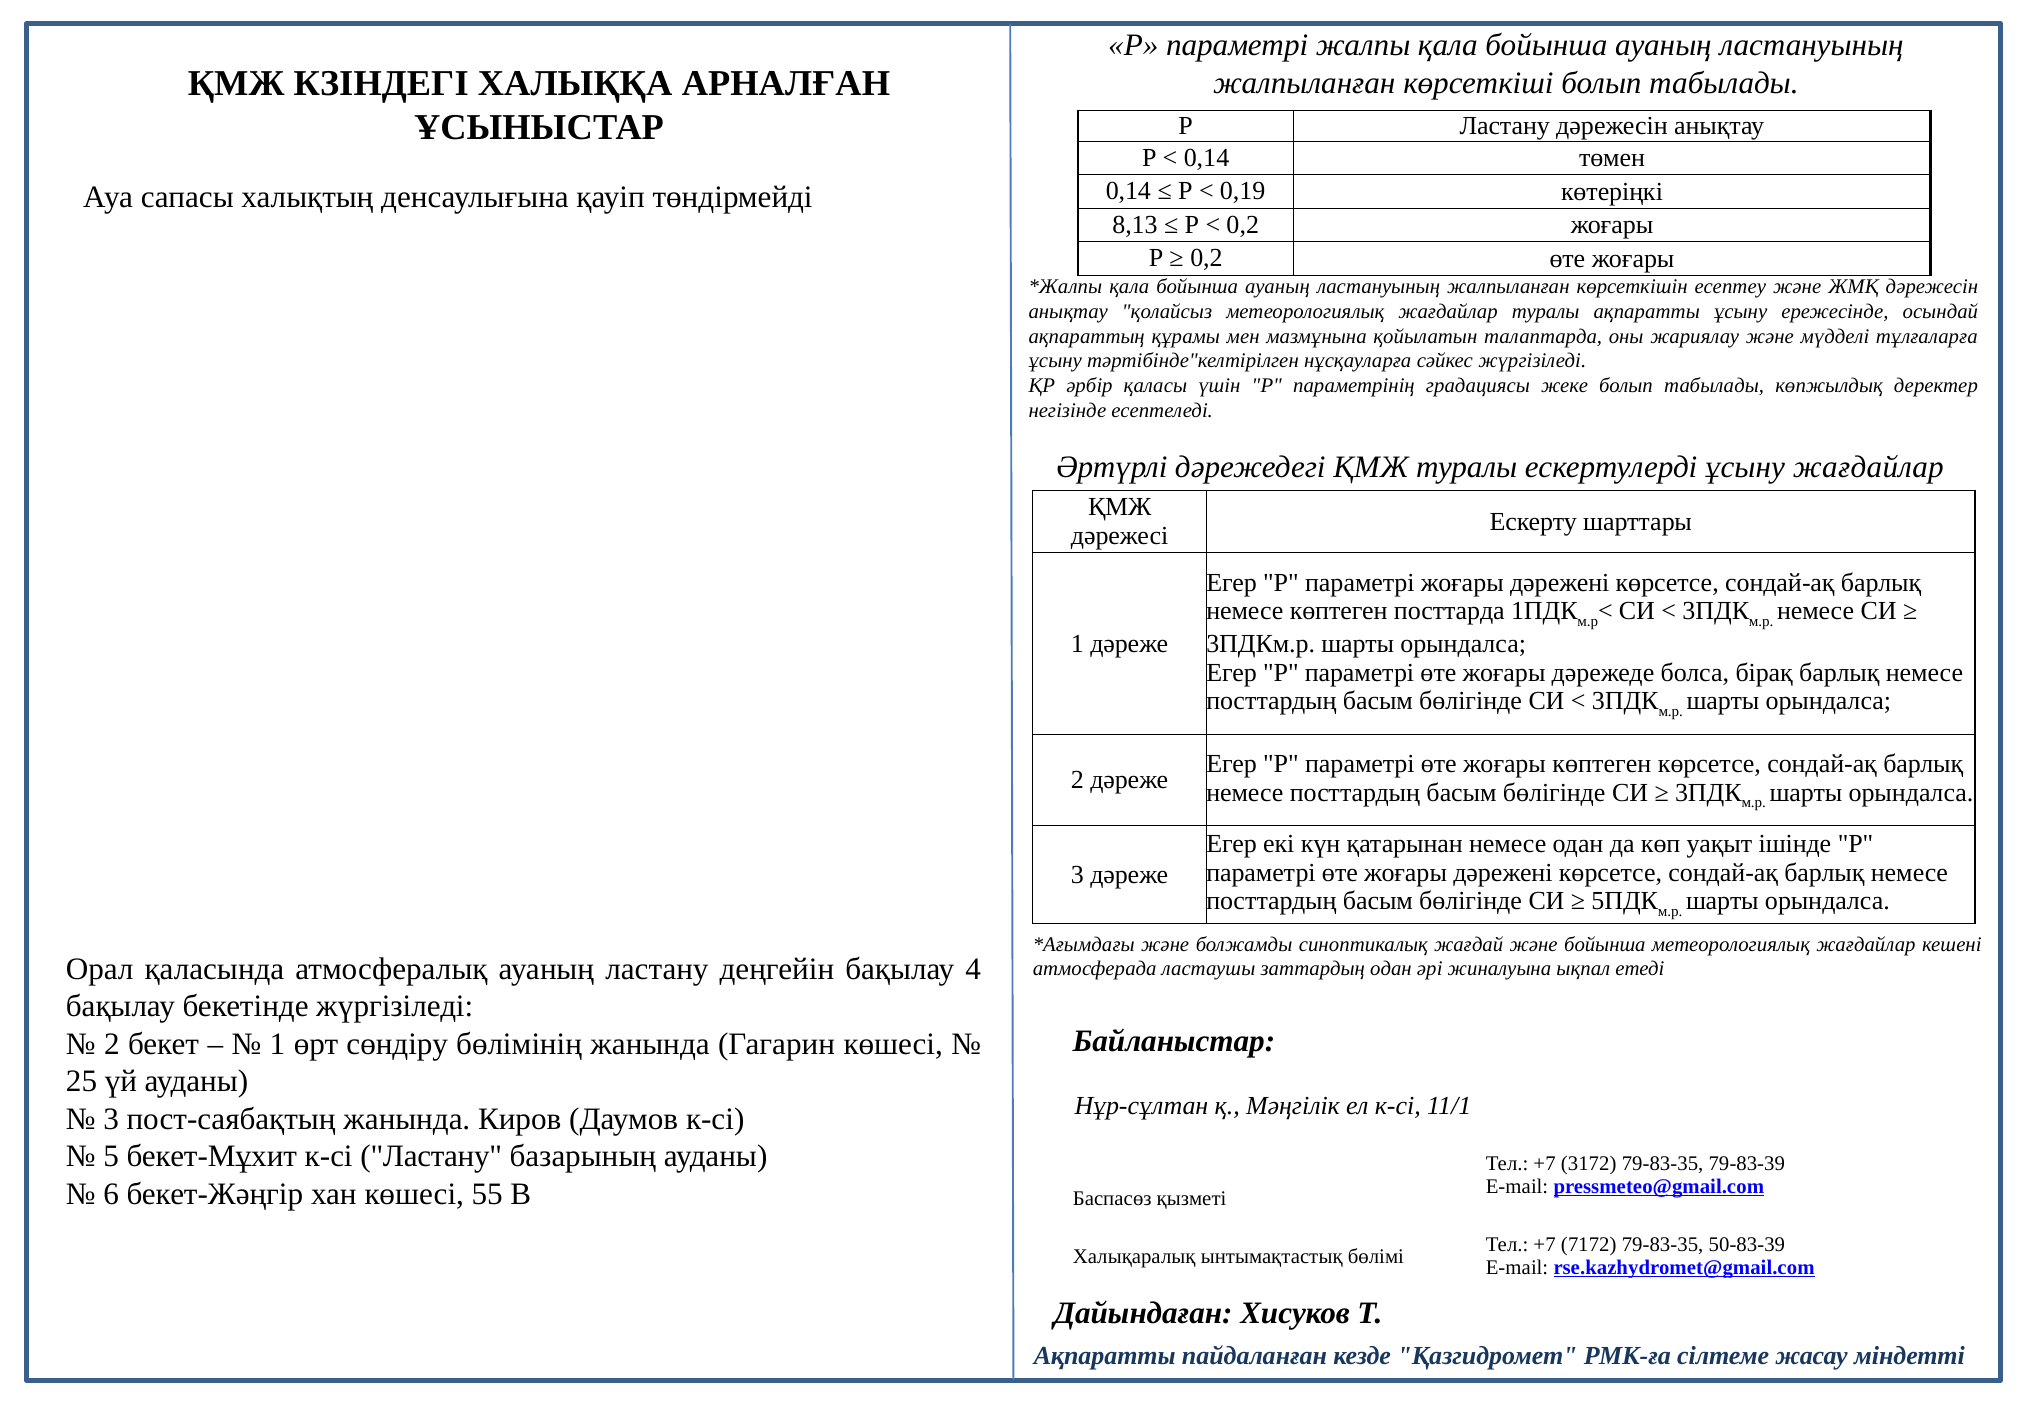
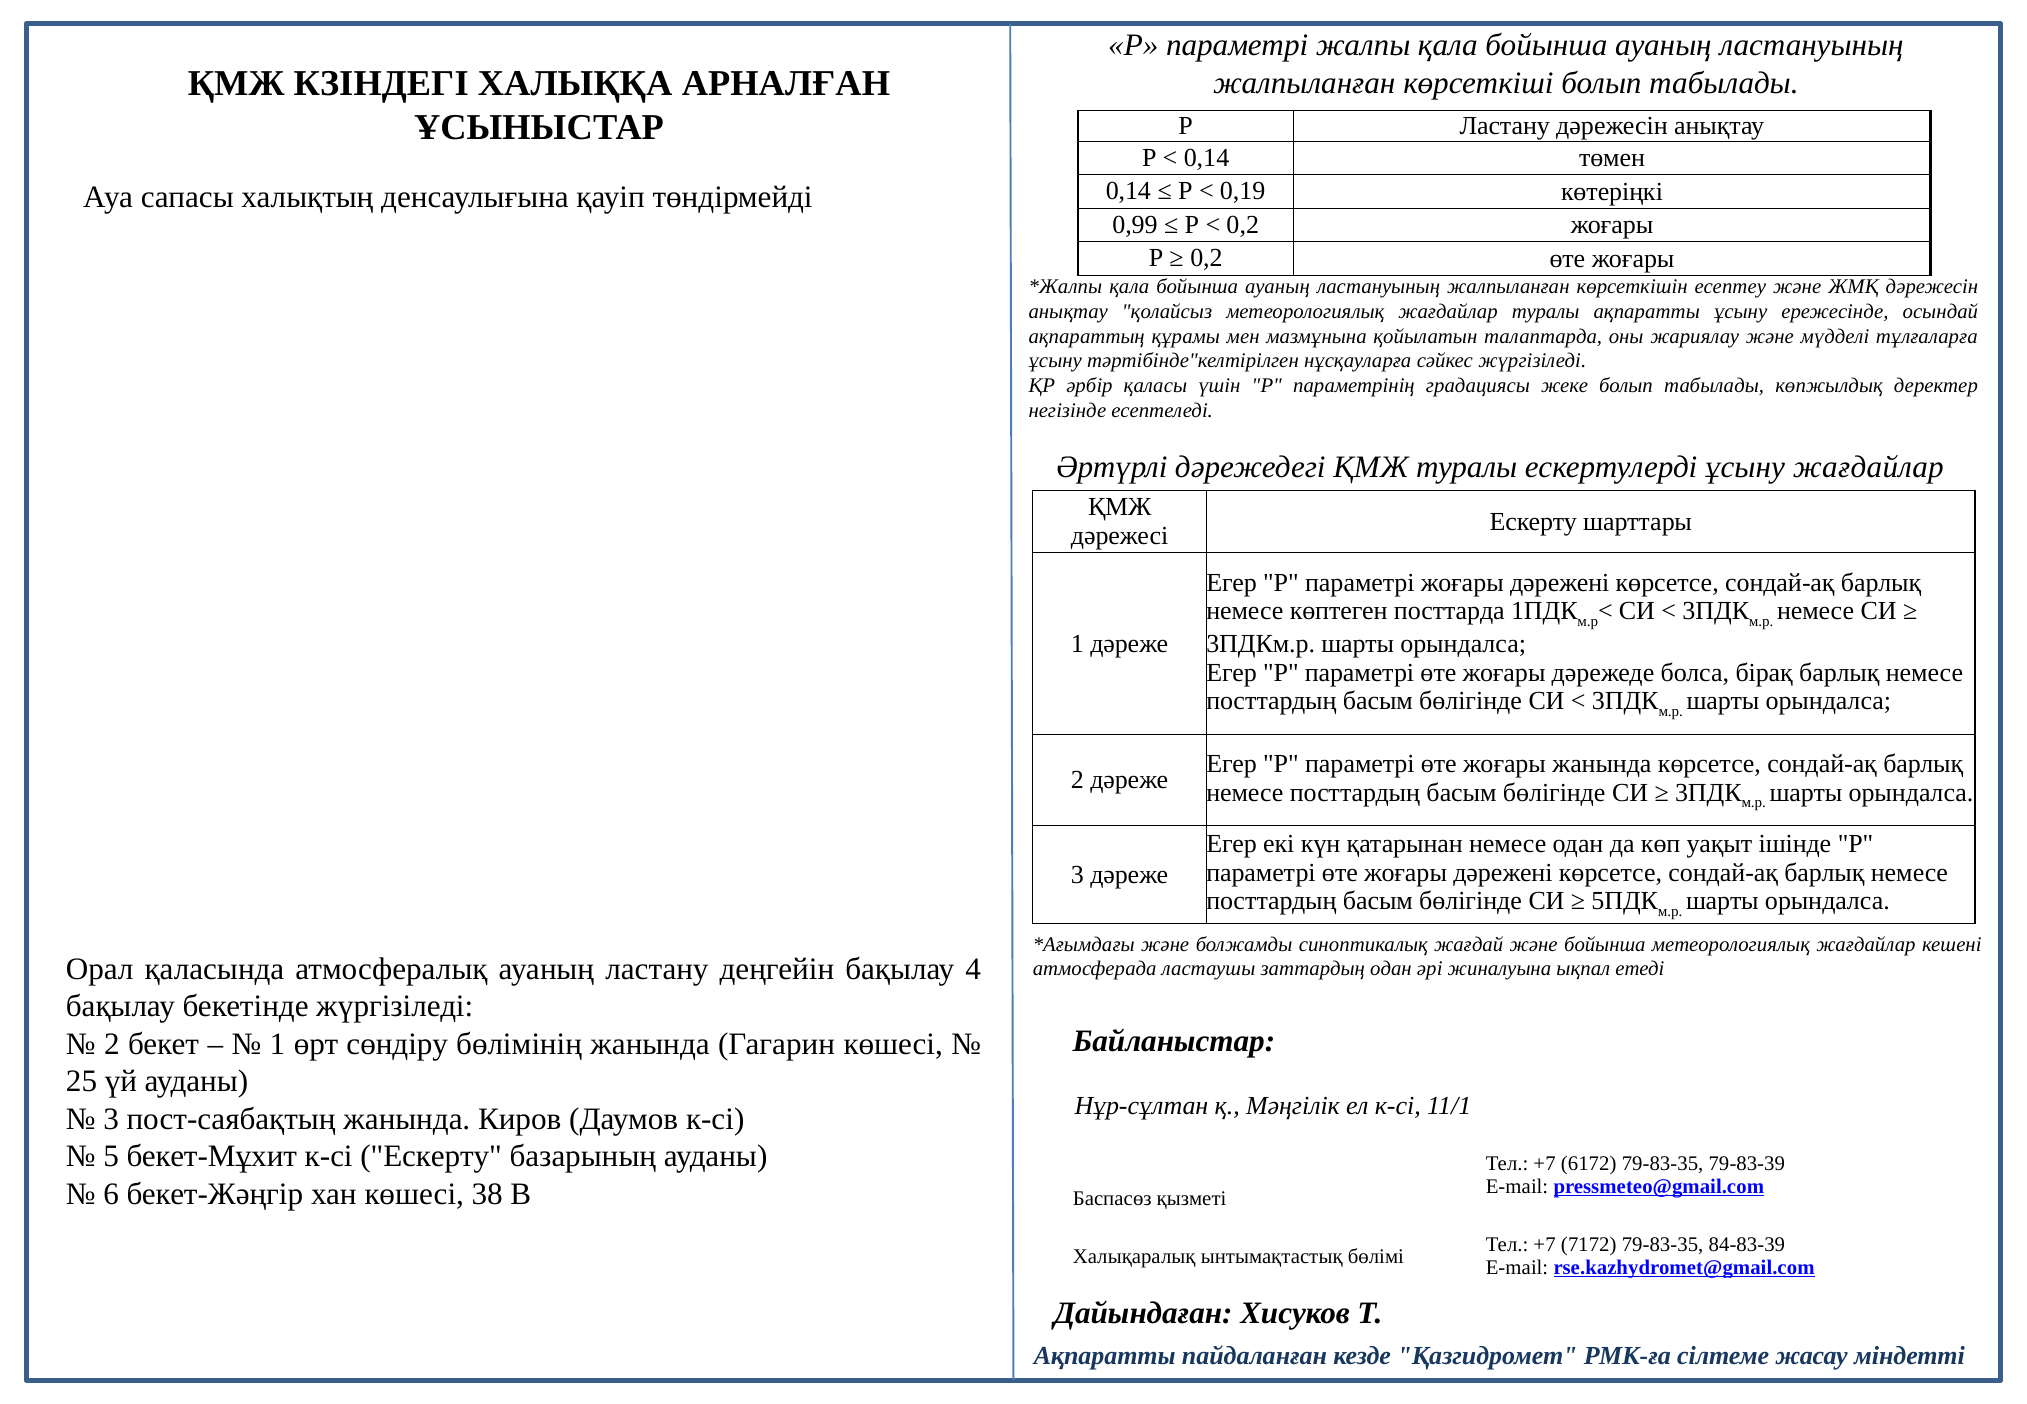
8,13: 8,13 -> 0,99 (1135, 225)
жоғары көптеген: көптеген -> жанында (1602, 763)
к-сі Ластану: Ластану -> Ескерту (431, 1156)
3172: 3172 -> 6172 (1589, 1163)
55: 55 -> 38 (487, 1193)
50-83-39: 50-83-39 -> 84-83-39 (1747, 1244)
